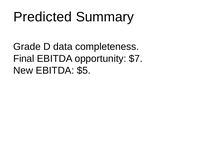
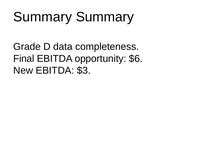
Predicted: Predicted -> Summary (43, 17)
$7: $7 -> $6 (136, 58)
$5: $5 -> $3 (84, 70)
